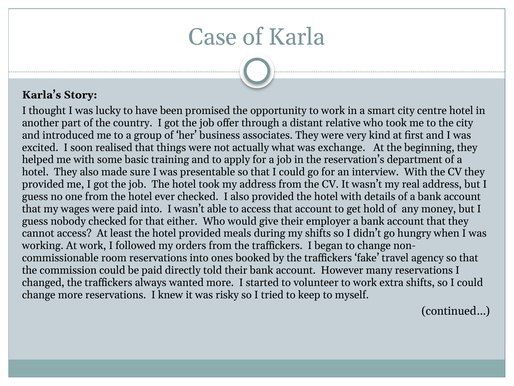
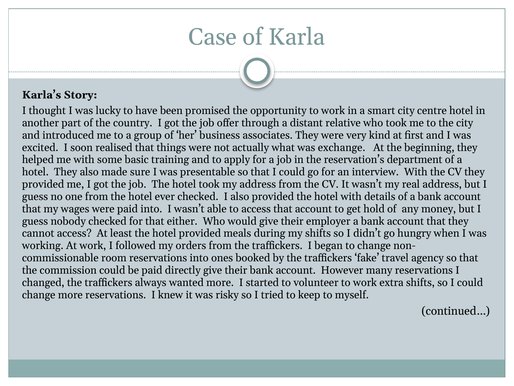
directly told: told -> give (213, 270)
